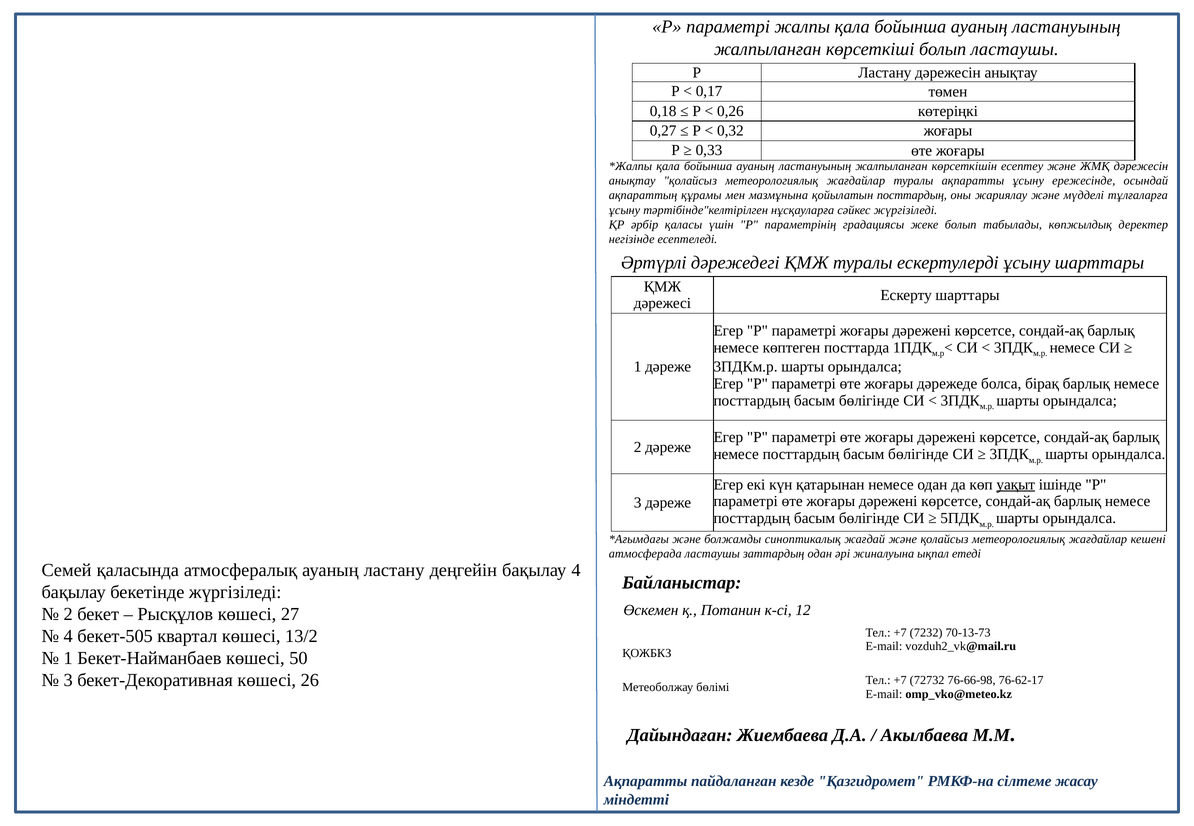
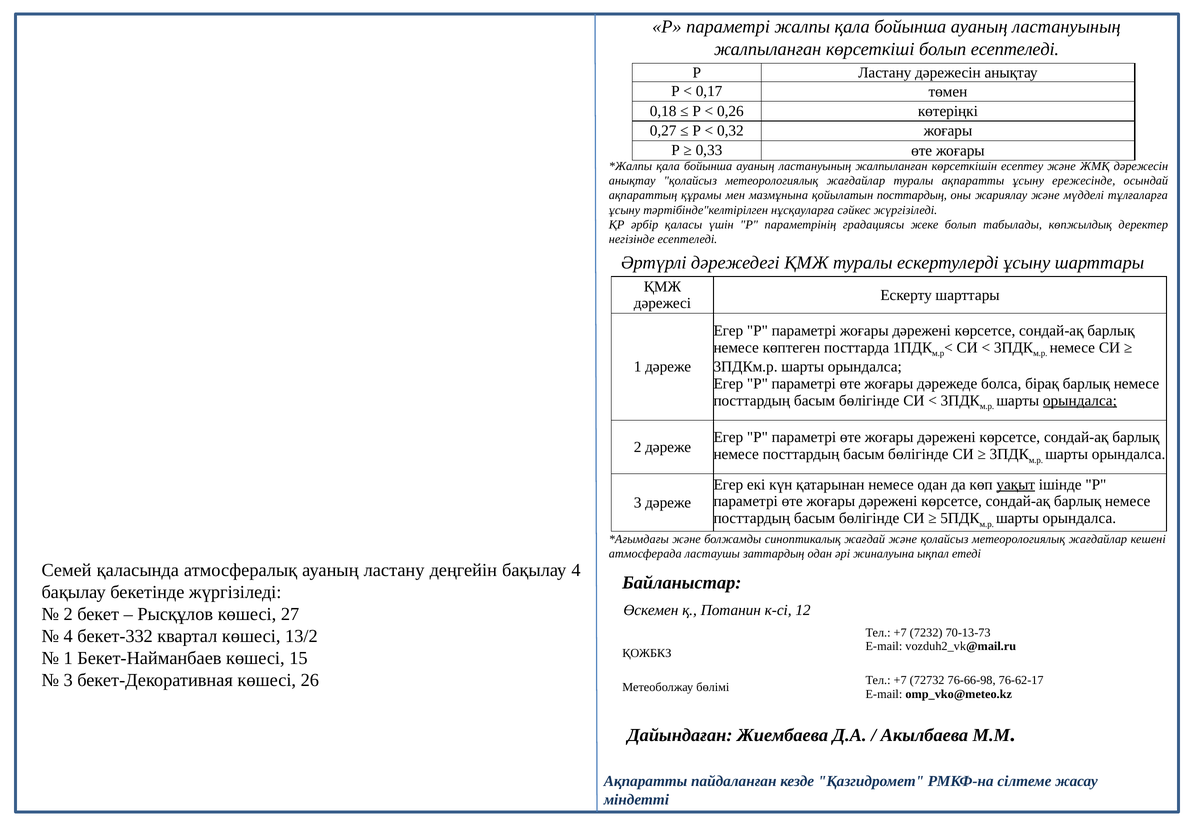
болып ластаушы: ластаушы -> есептеледі (1015, 49)
орындалса underline: none -> present (1080, 401)
бекет-505: бекет-505 -> бекет-332 (115, 637)
50: 50 -> 15 (298, 659)
